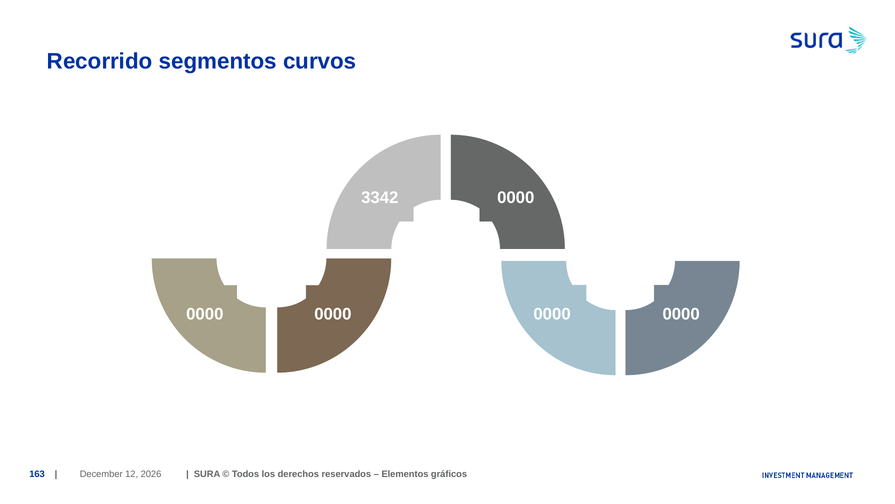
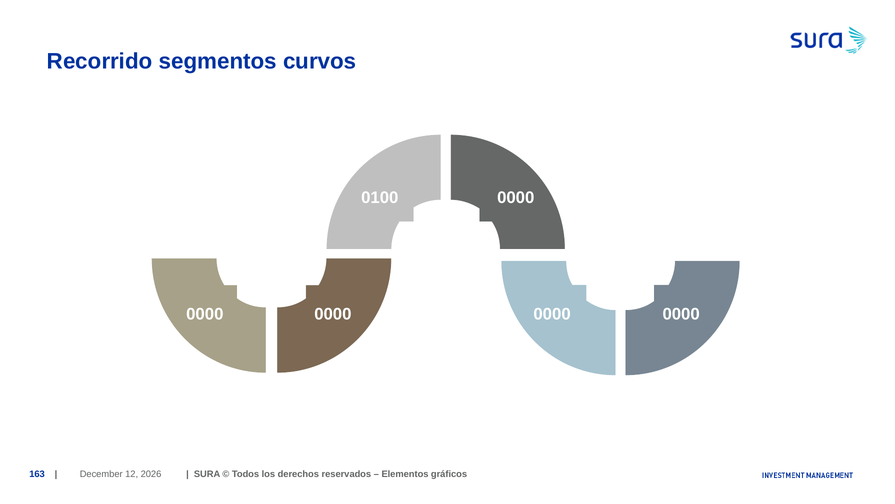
3342: 3342 -> 0100 (380, 198)
